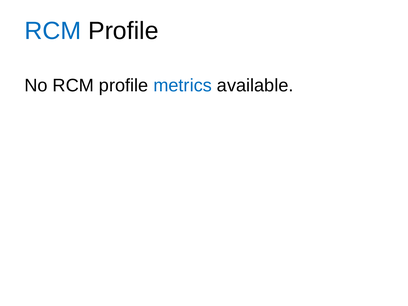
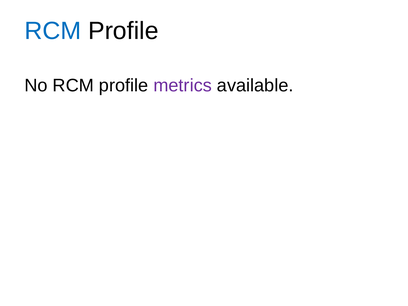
metrics colour: blue -> purple (183, 86)
